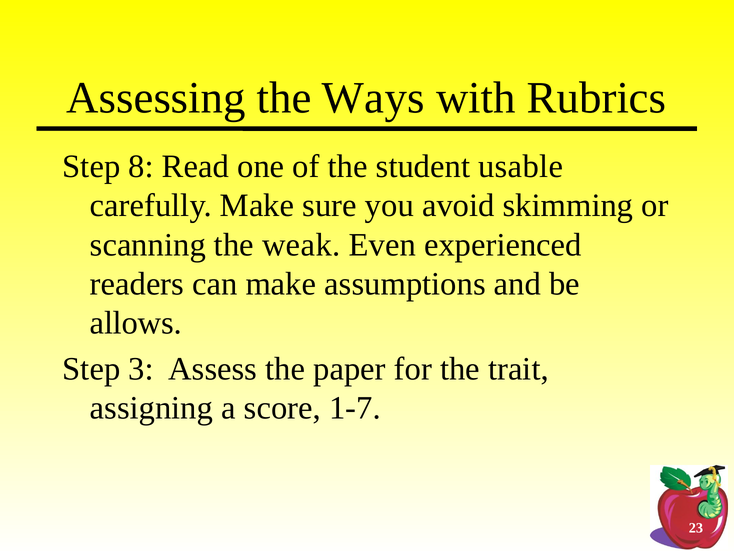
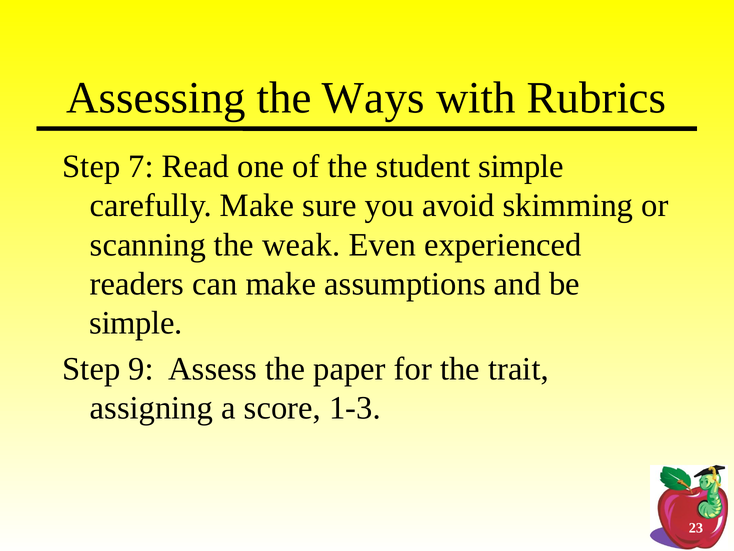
8: 8 -> 7 (141, 166)
student usable: usable -> simple (521, 166)
allows: allows -> simple (136, 323)
3: 3 -> 9 (141, 369)
1-7: 1-7 -> 1-3 (355, 408)
